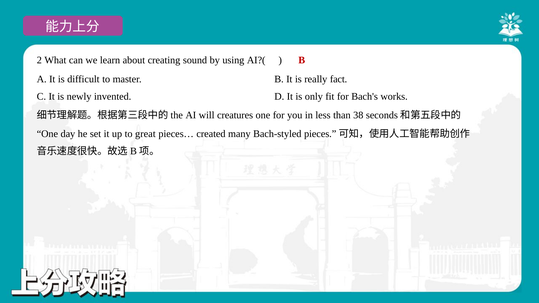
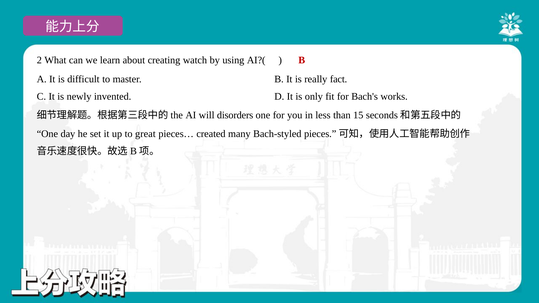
sound: sound -> watch (195, 60)
creatures: creatures -> disorders (235, 115)
38: 38 -> 15 (358, 115)
